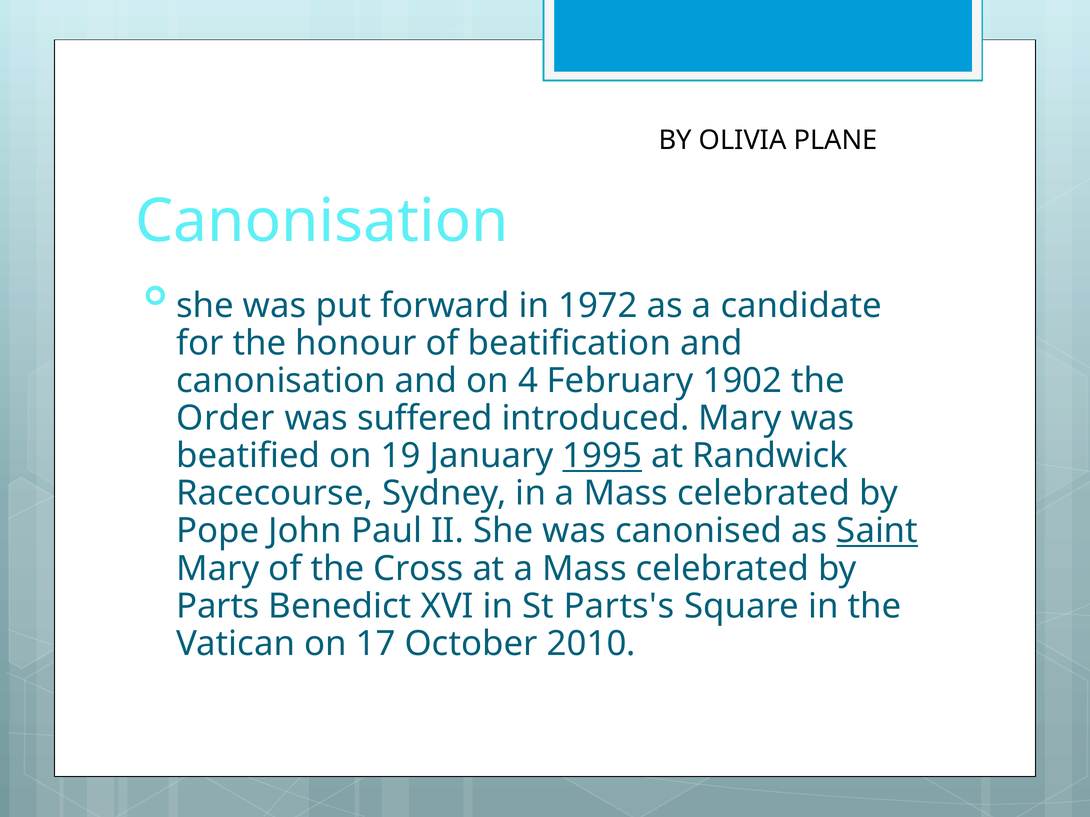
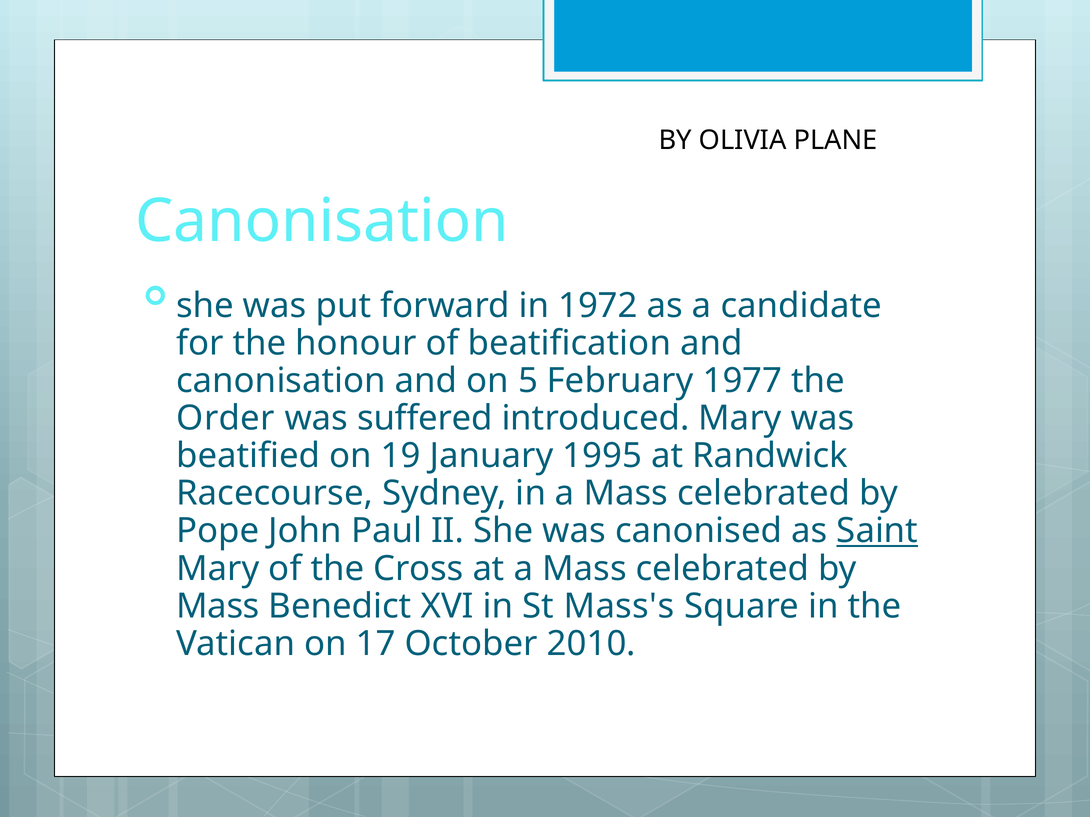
4: 4 -> 5 (528, 381)
1902: 1902 -> 1977 (742, 381)
1995 underline: present -> none (602, 456)
Parts: Parts -> Mass (218, 607)
Parts's: Parts's -> Mass's (619, 607)
